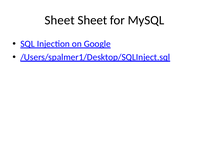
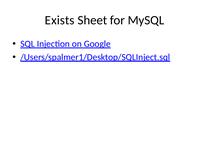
Sheet: Sheet -> Exists (60, 20)
